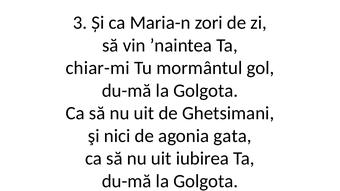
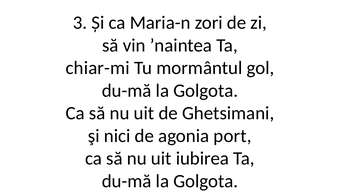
gata: gata -> port (233, 136)
